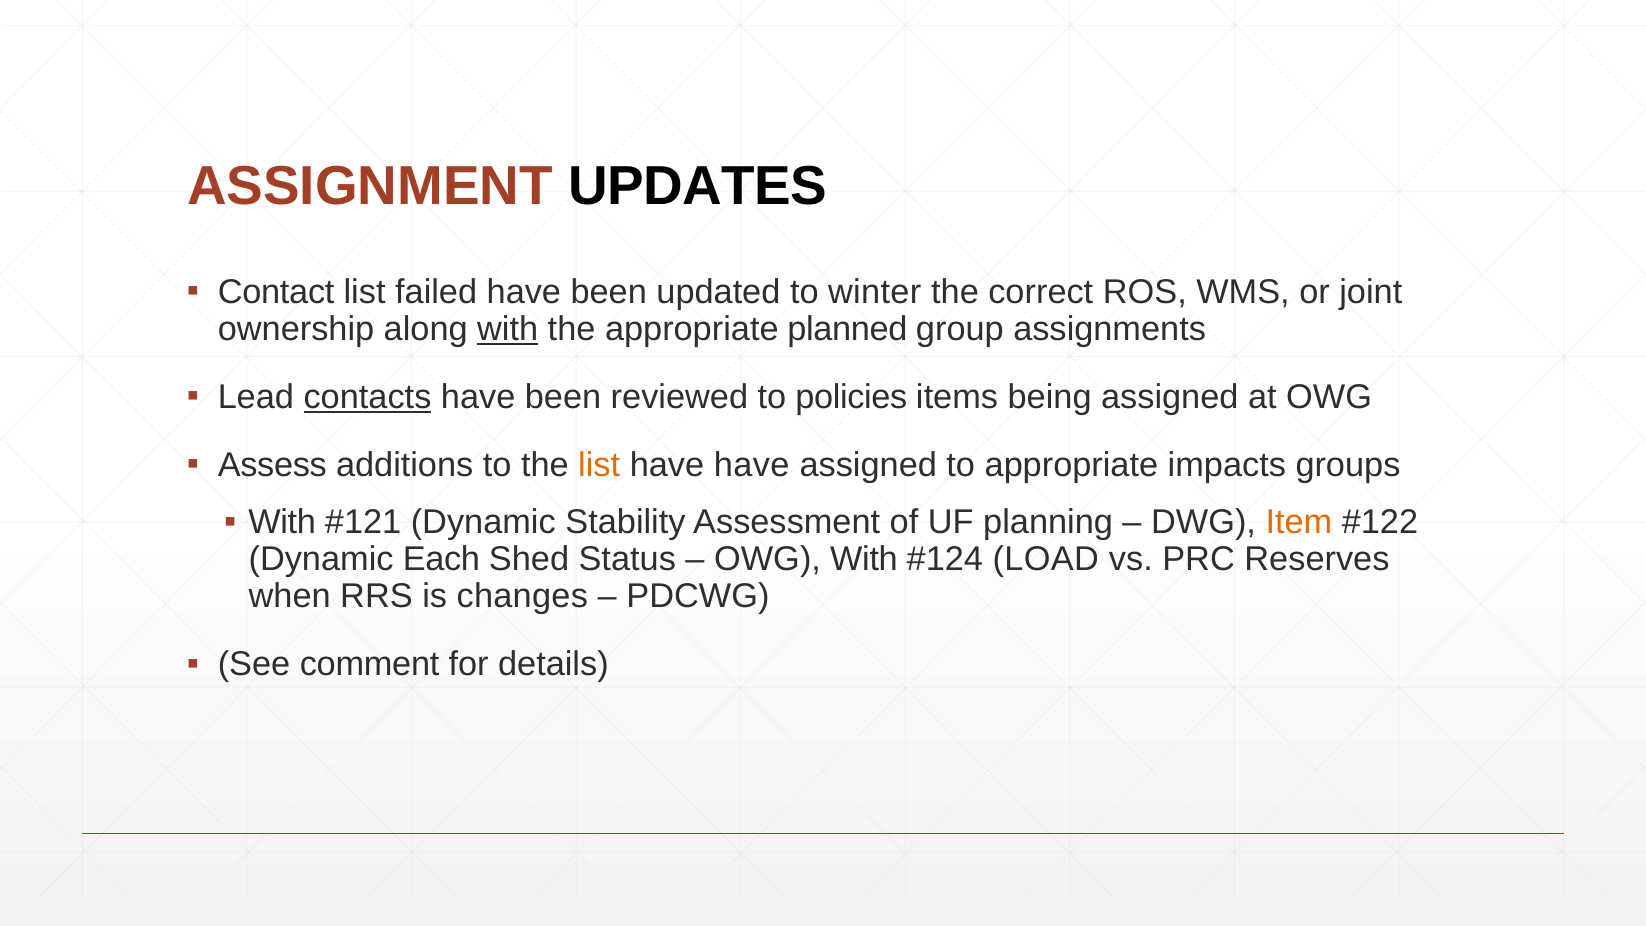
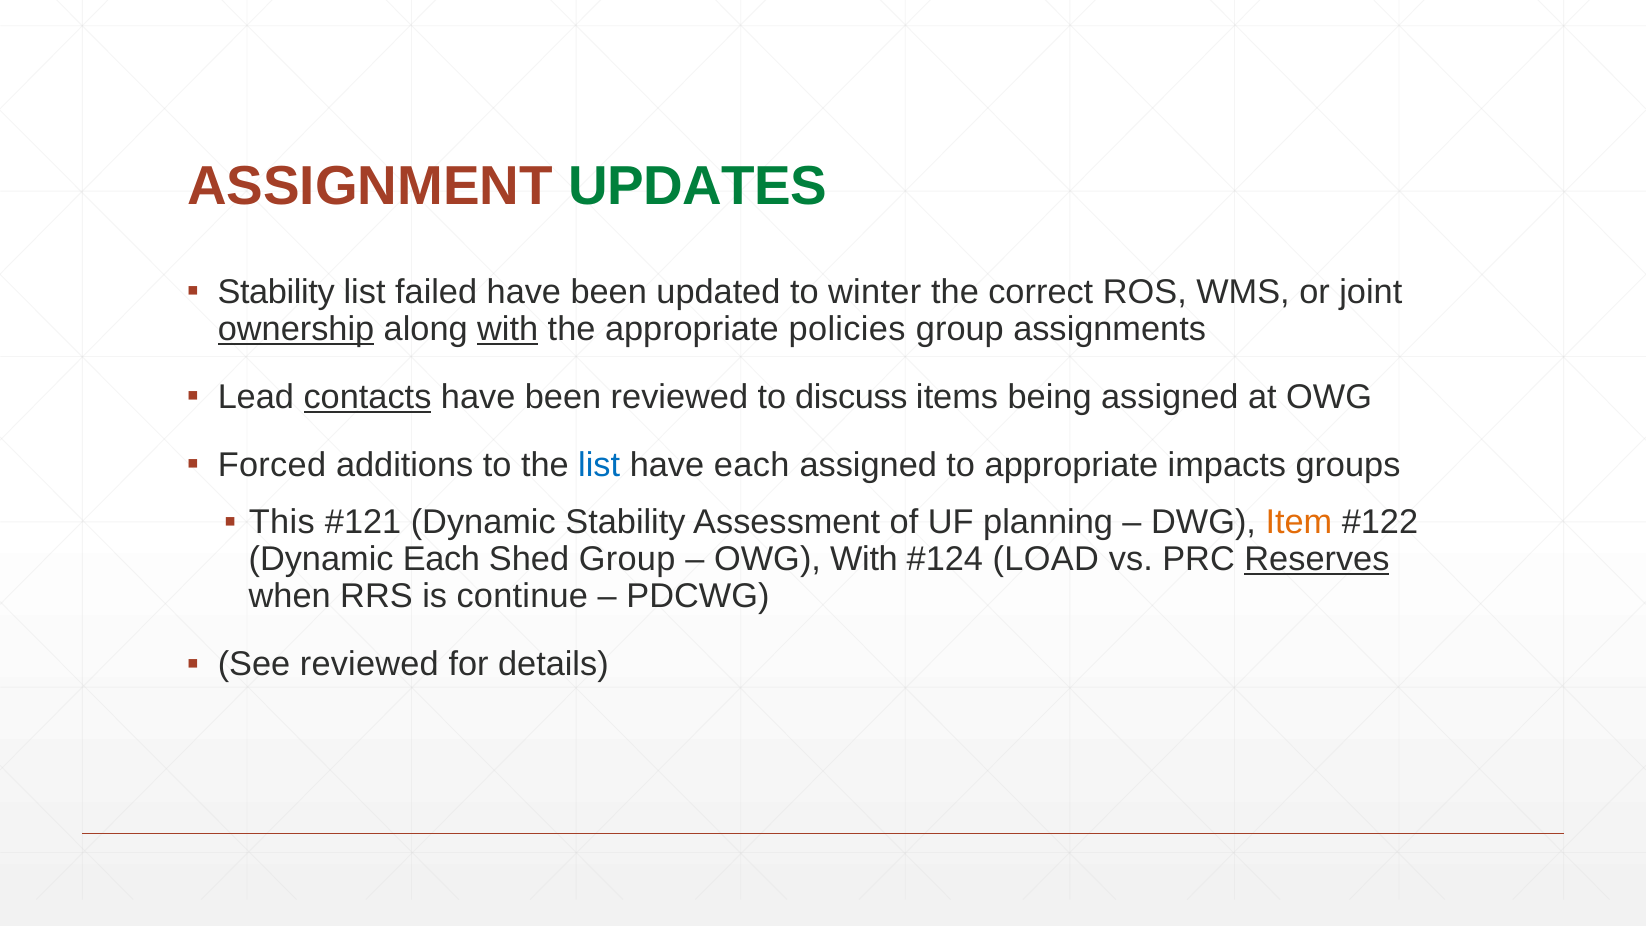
UPDATES colour: black -> green (698, 186)
Contact: Contact -> Stability (276, 292)
ownership underline: none -> present (296, 329)
planned: planned -> policies (847, 329)
policies: policies -> discuss (851, 397)
Assess: Assess -> Forced (272, 465)
list colour: orange -> blue (599, 465)
have have: have -> each (752, 465)
With: With -> This (282, 522)
Shed Status: Status -> Group (627, 559)
Reserves underline: none -> present (1317, 559)
changes: changes -> continue (522, 596)
See comment: comment -> reviewed (369, 664)
